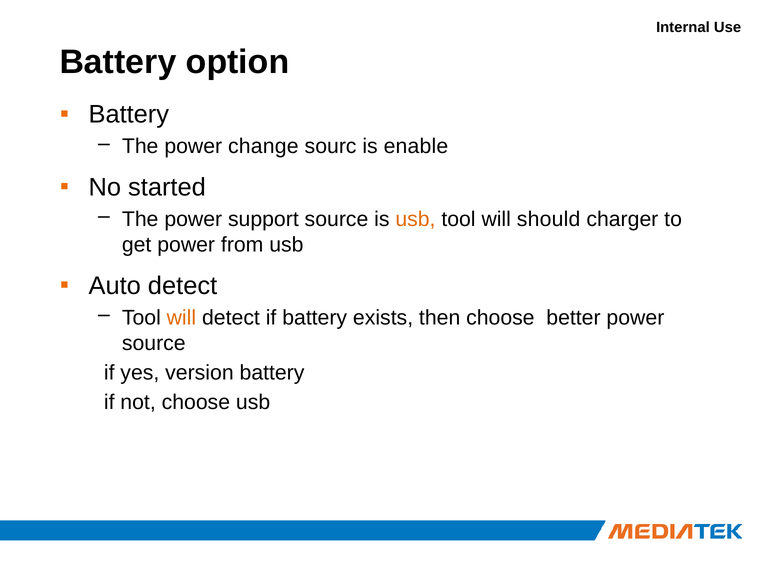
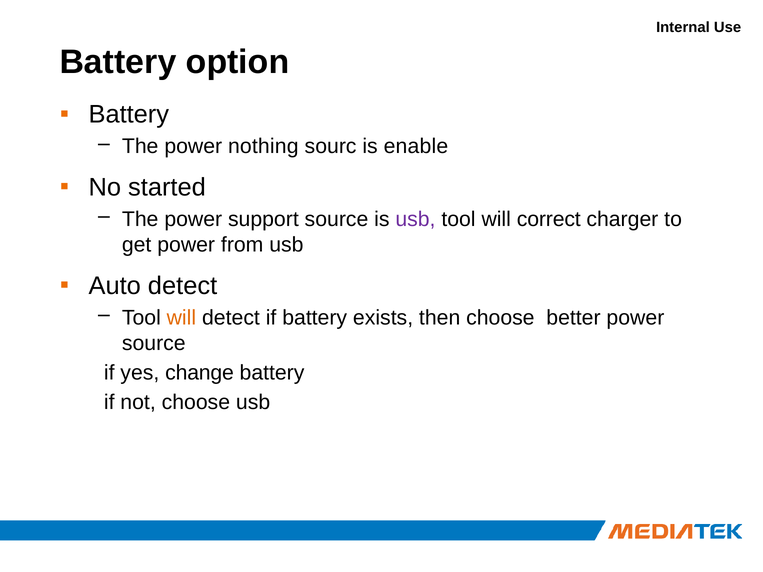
change: change -> nothing (263, 147)
usb colour: orange -> purple (415, 219)
should: should -> correct (549, 219)
version: version -> change (200, 373)
